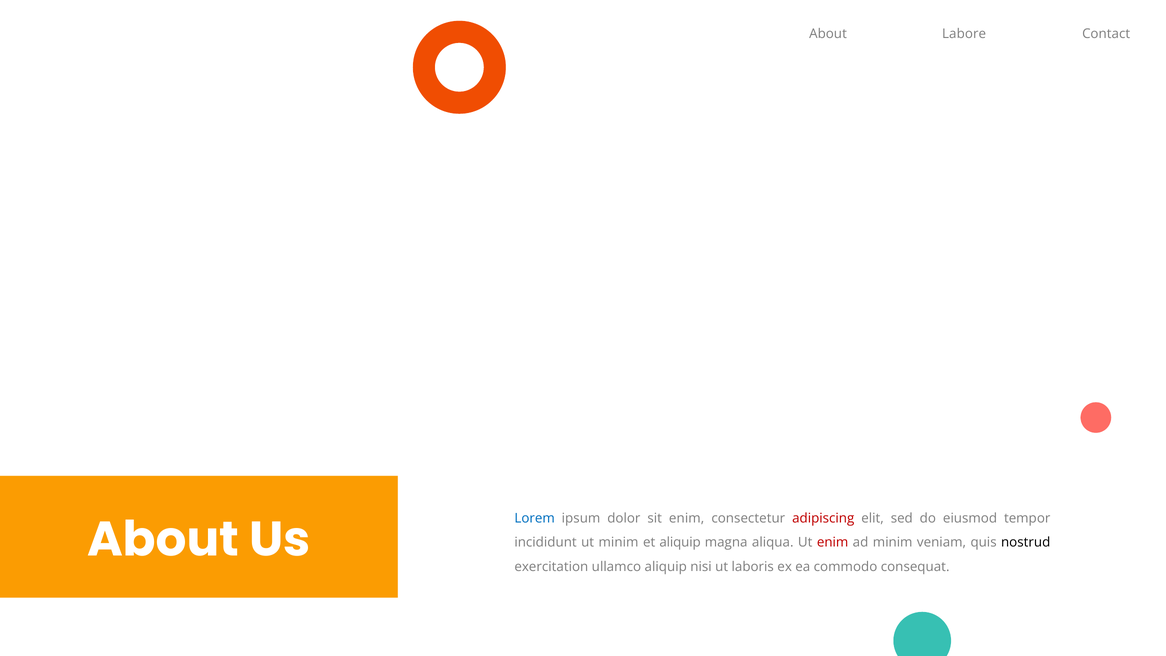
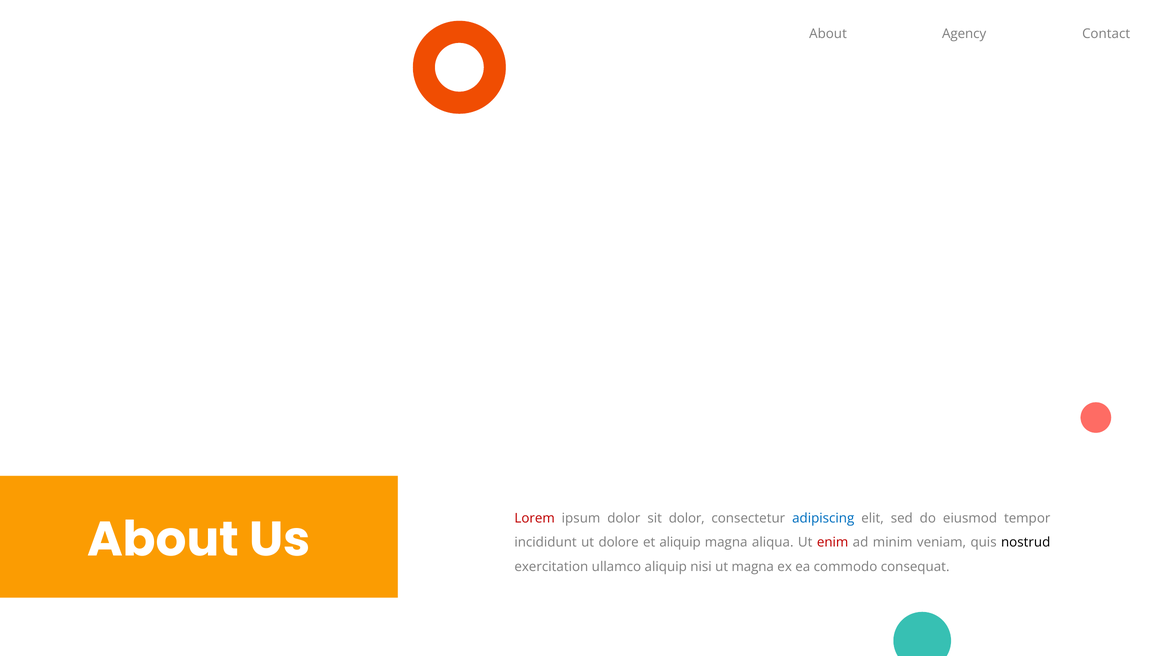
Labore: Labore -> Agency (964, 34)
Lorem colour: blue -> red (535, 518)
sit enim: enim -> dolor (687, 518)
adipiscing colour: red -> blue (823, 518)
ut minim: minim -> dolore (619, 542)
ut laboris: laboris -> magna (753, 566)
